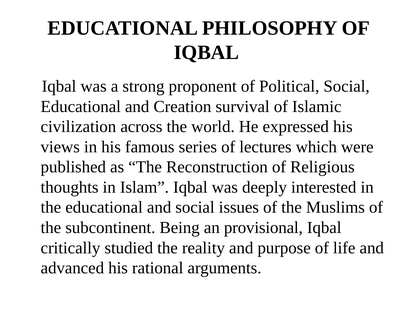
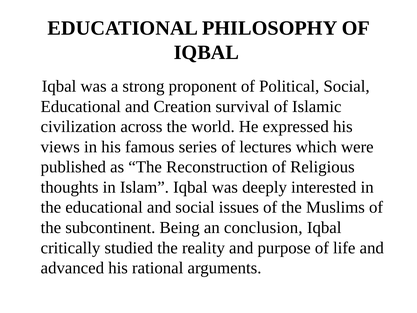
provisional: provisional -> conclusion (263, 227)
